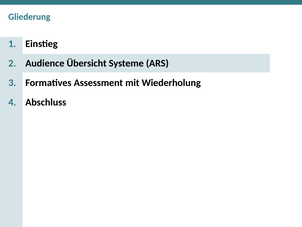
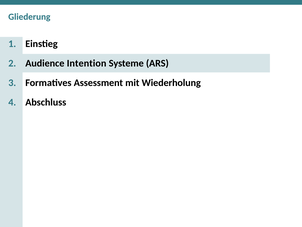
Übersicht: Übersicht -> Intention (87, 63)
